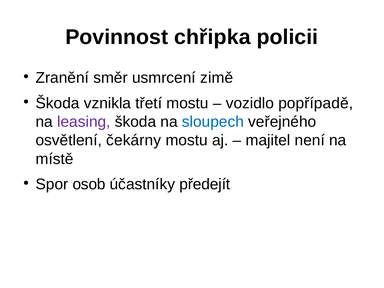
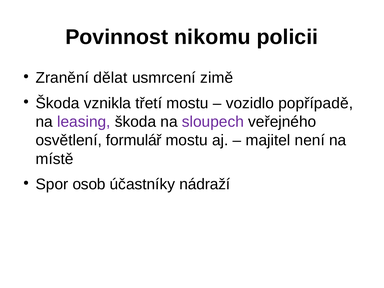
chřipka: chřipka -> nikomu (212, 37)
směr: směr -> dělat (110, 78)
sloupech colour: blue -> purple (213, 122)
čekárny: čekárny -> formulář (134, 140)
předejít: předejít -> nádraží (205, 184)
